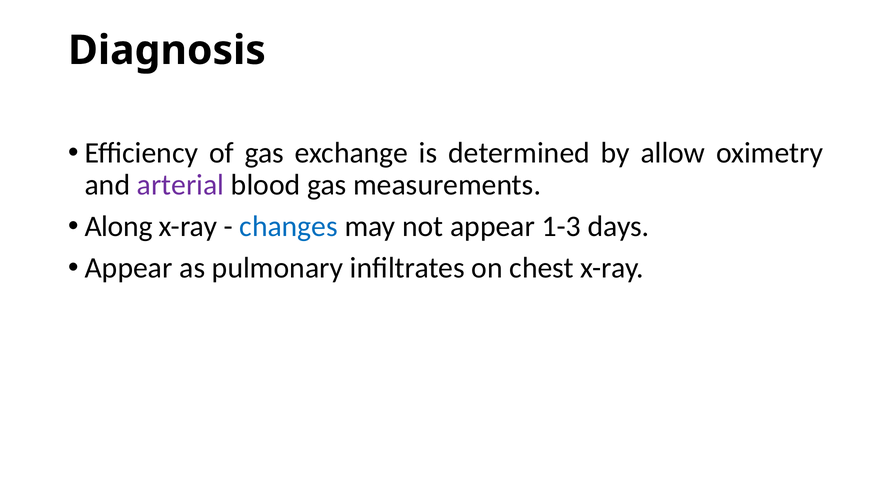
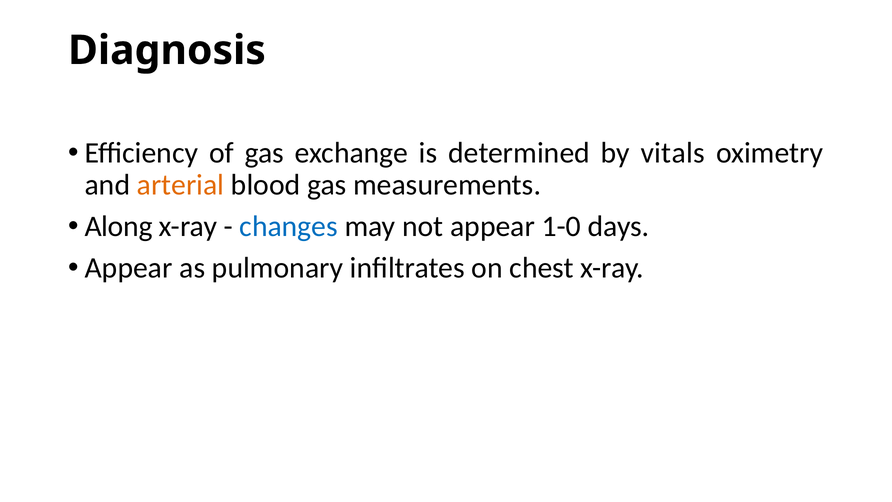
allow: allow -> vitals (673, 153)
arterial colour: purple -> orange (181, 185)
1-3: 1-3 -> 1-0 (561, 226)
